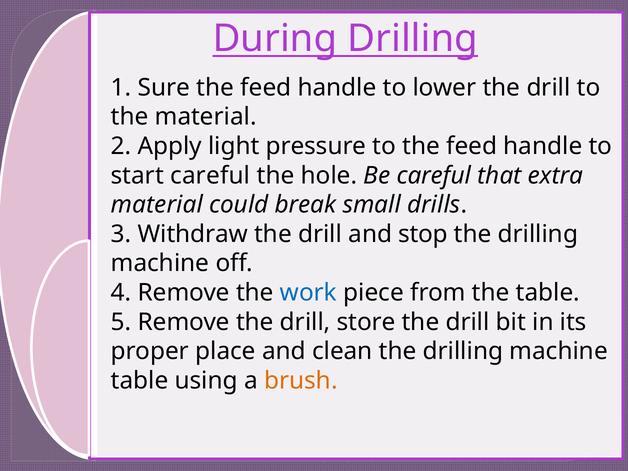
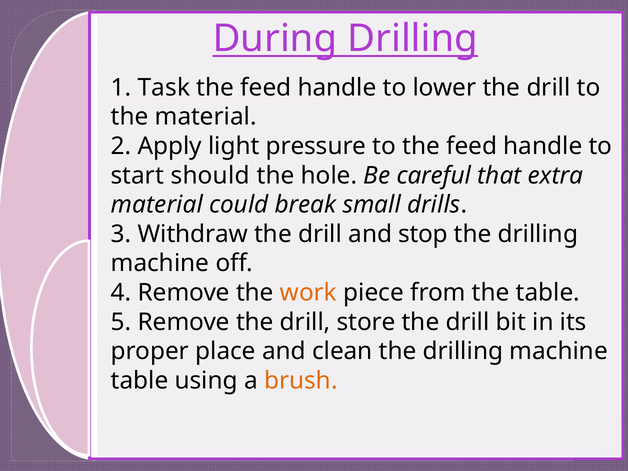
Sure: Sure -> Task (164, 87)
start careful: careful -> should (210, 175)
work colour: blue -> orange (309, 293)
